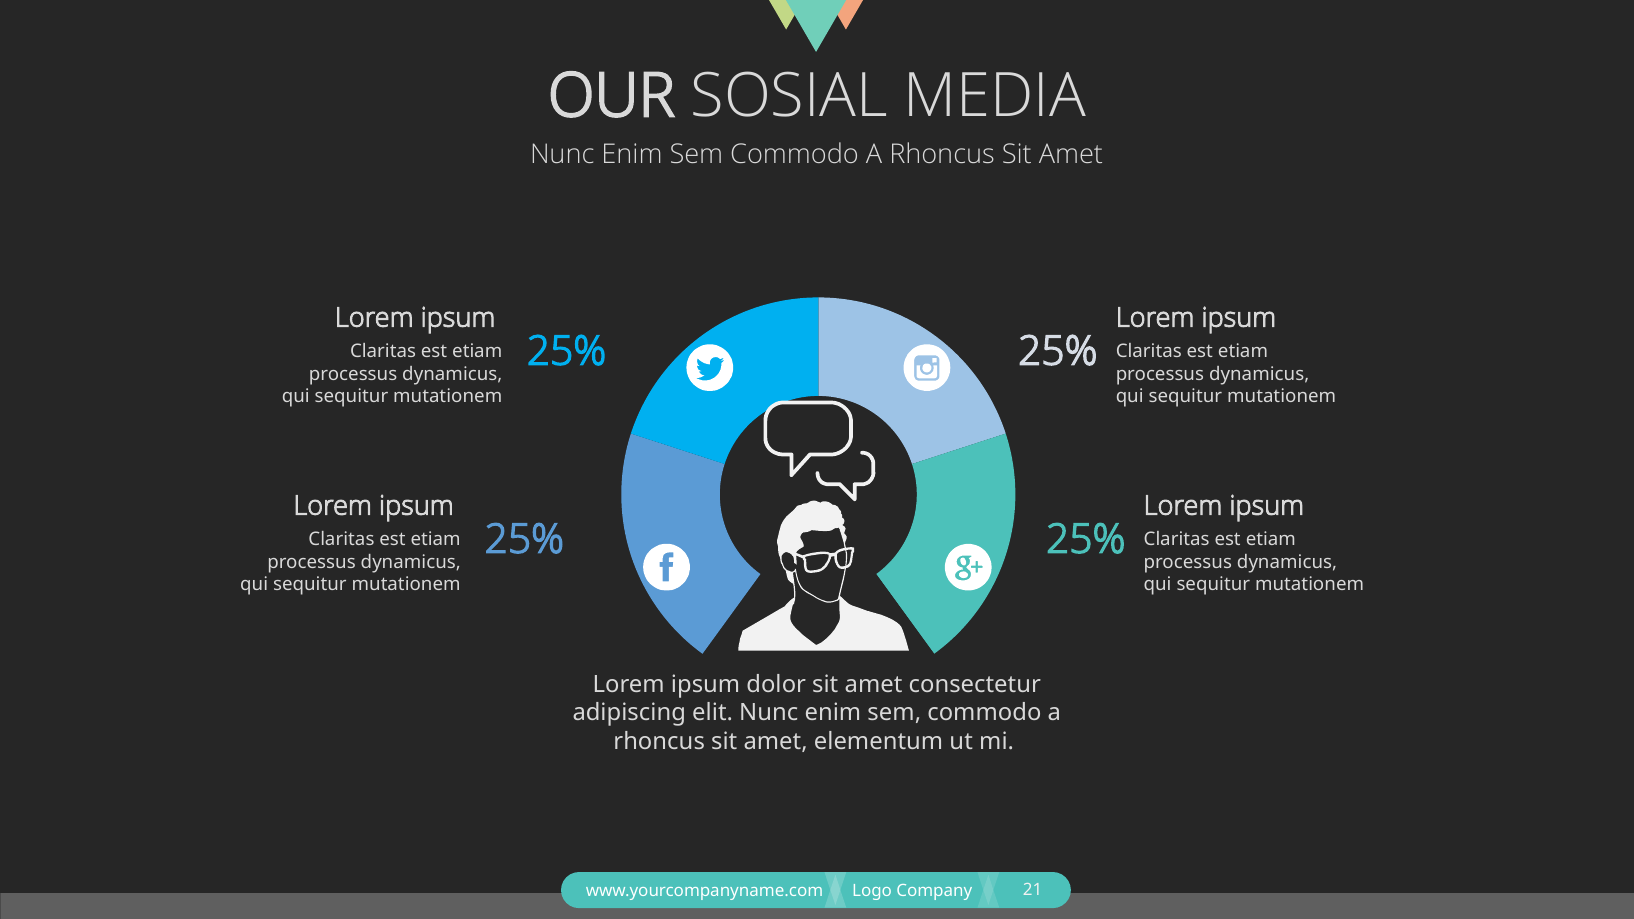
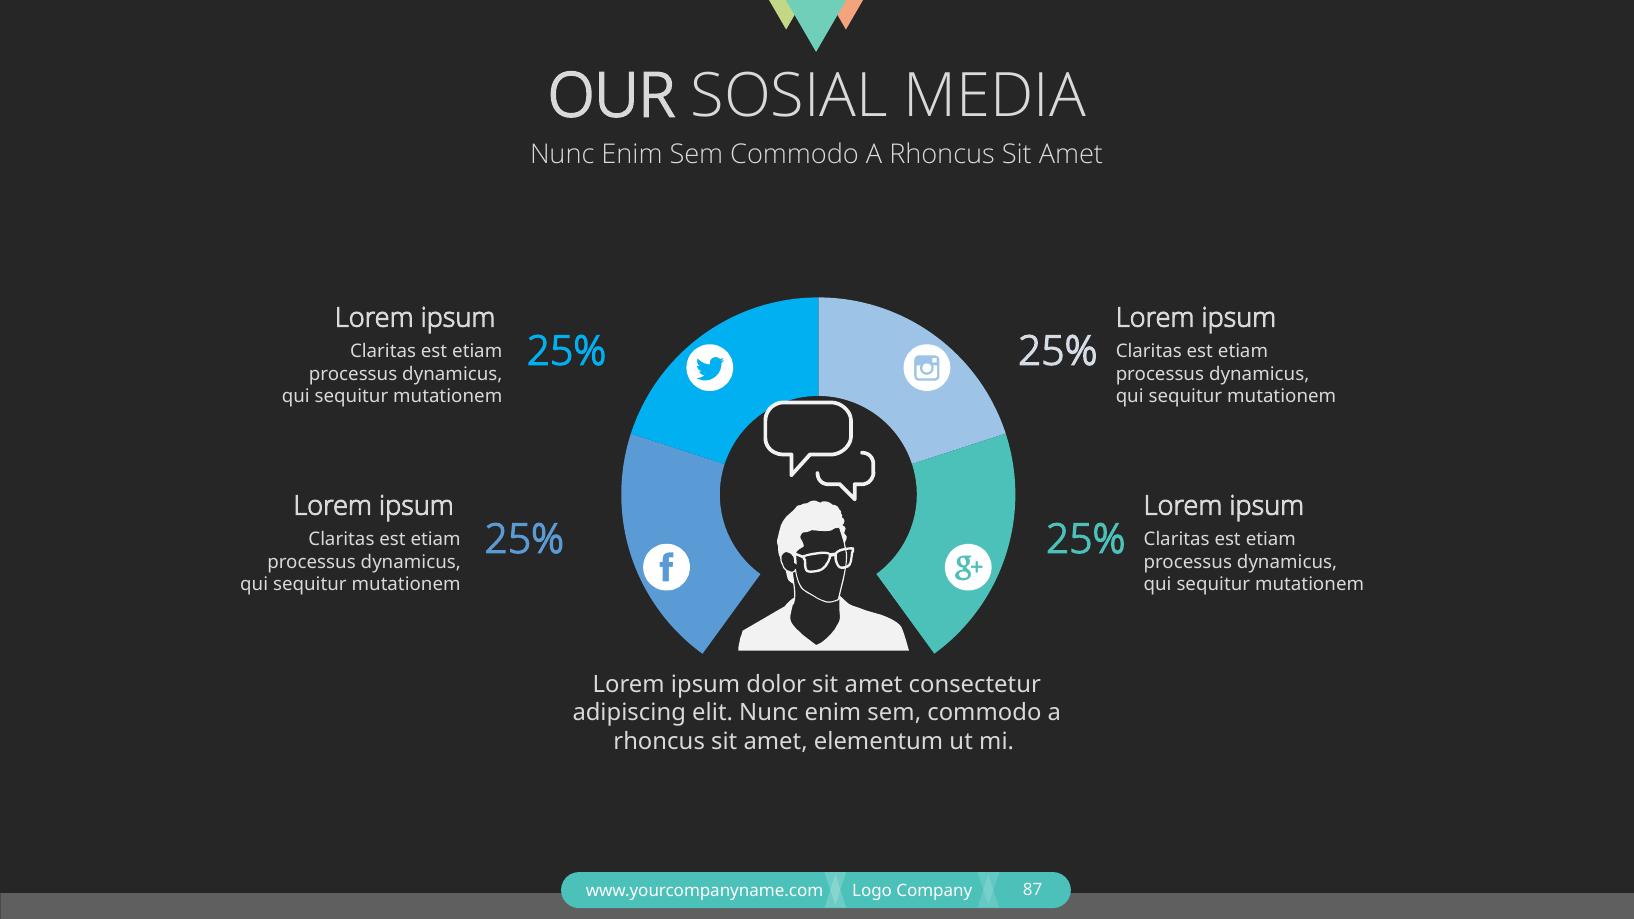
21: 21 -> 87 (1033, 890)
